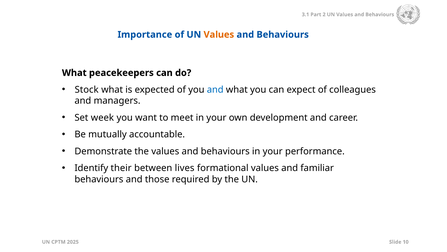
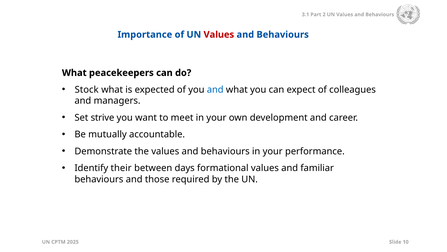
Values colour: orange -> red (219, 35)
week: week -> strive (102, 117)
lives: lives -> days (185, 168)
